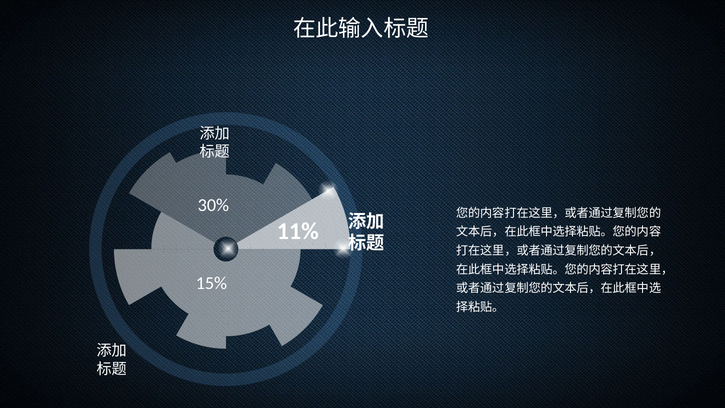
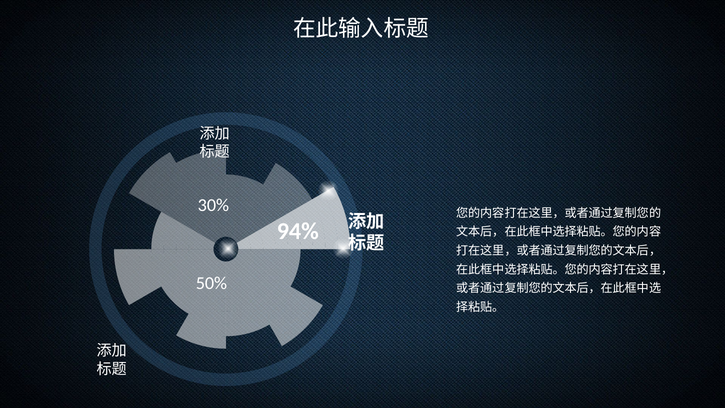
11%: 11% -> 94% (298, 231)
15%: 15% -> 50% (211, 283)
